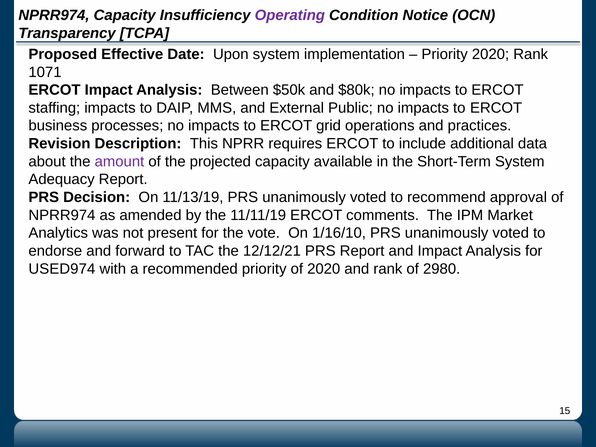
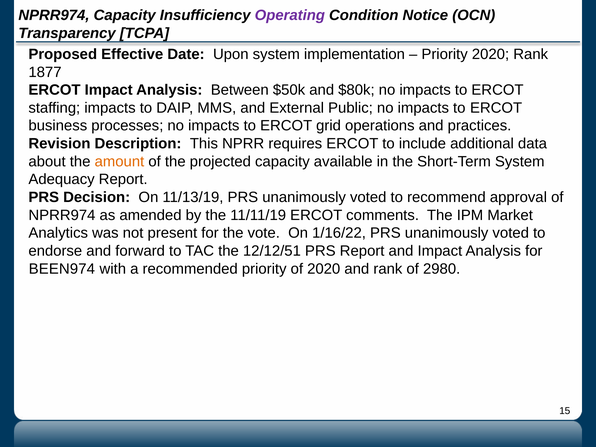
1071: 1071 -> 1877 (45, 72)
amount colour: purple -> orange (119, 161)
1/16/10: 1/16/10 -> 1/16/22 (339, 233)
12/12/21: 12/12/21 -> 12/12/51 (272, 251)
USED974: USED974 -> BEEN974 (62, 269)
